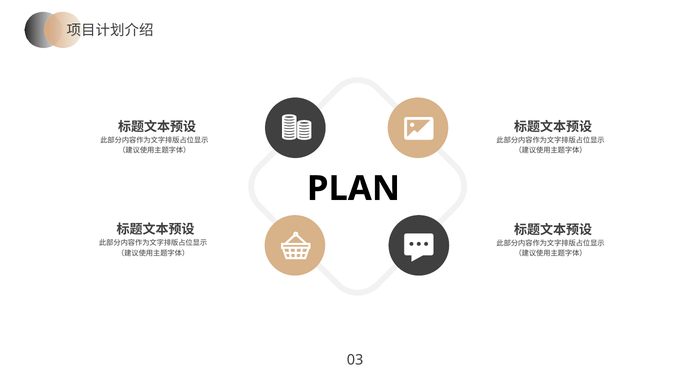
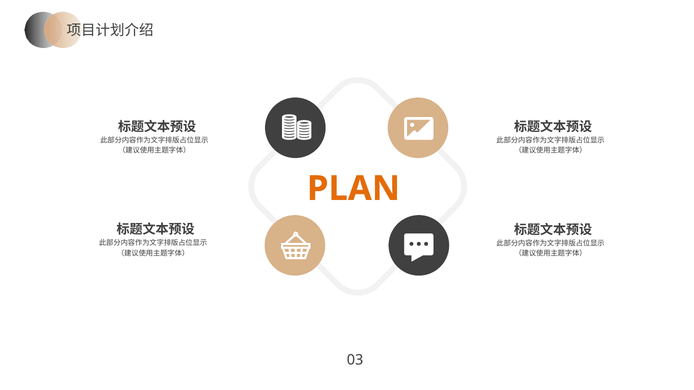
PLAN colour: black -> orange (353, 189)
